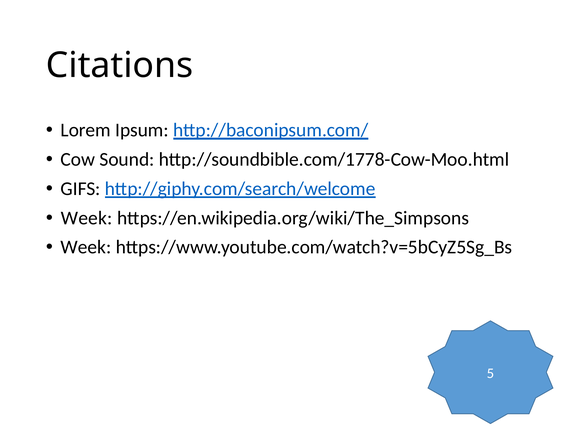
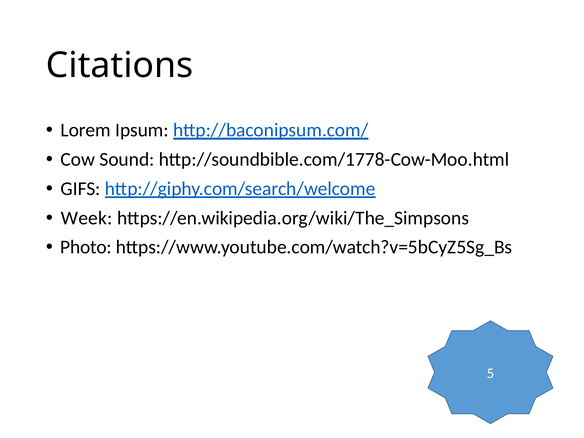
Week: Week -> Photo (86, 247)
